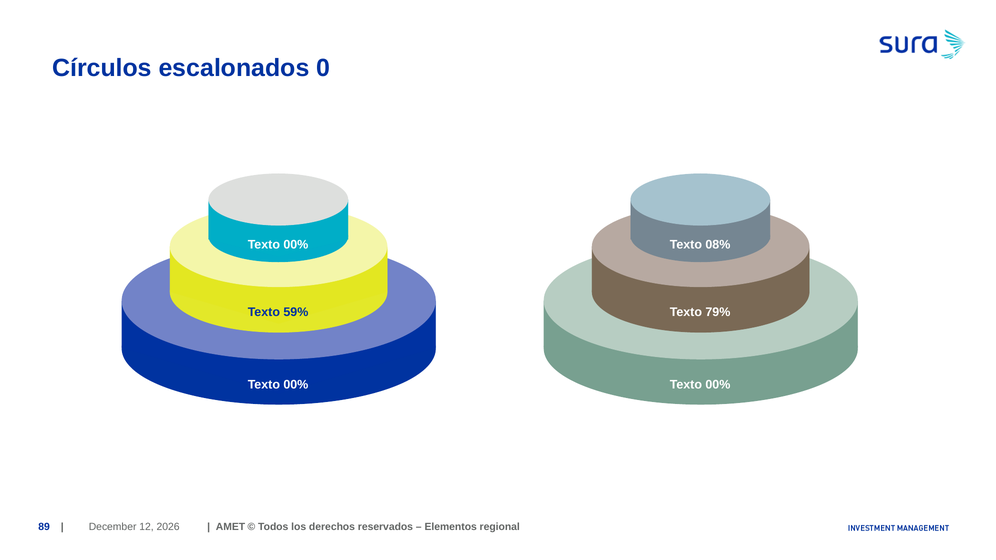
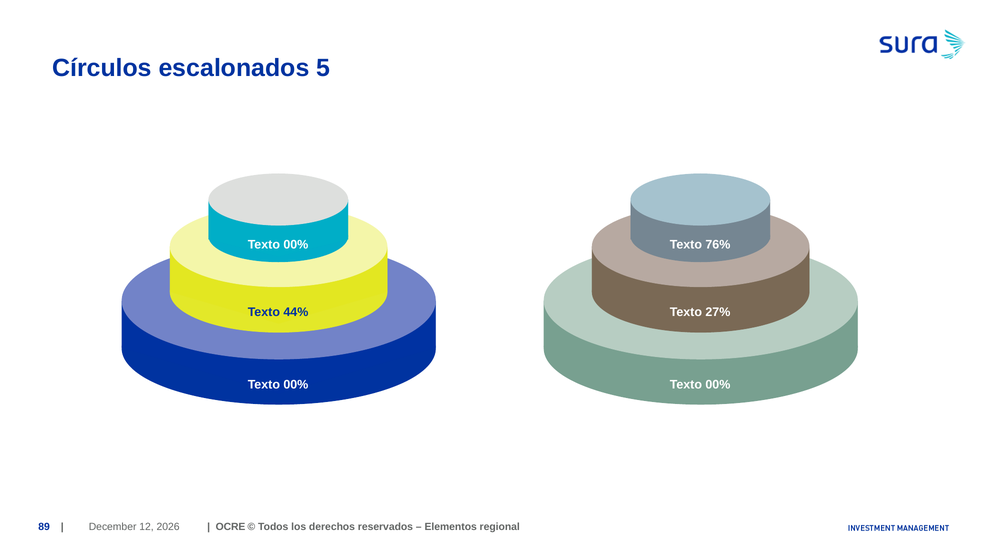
0: 0 -> 5 (323, 68)
08%: 08% -> 76% (718, 245)
59%: 59% -> 44% (296, 312)
79%: 79% -> 27% (718, 312)
AMET: AMET -> OCRE (231, 527)
